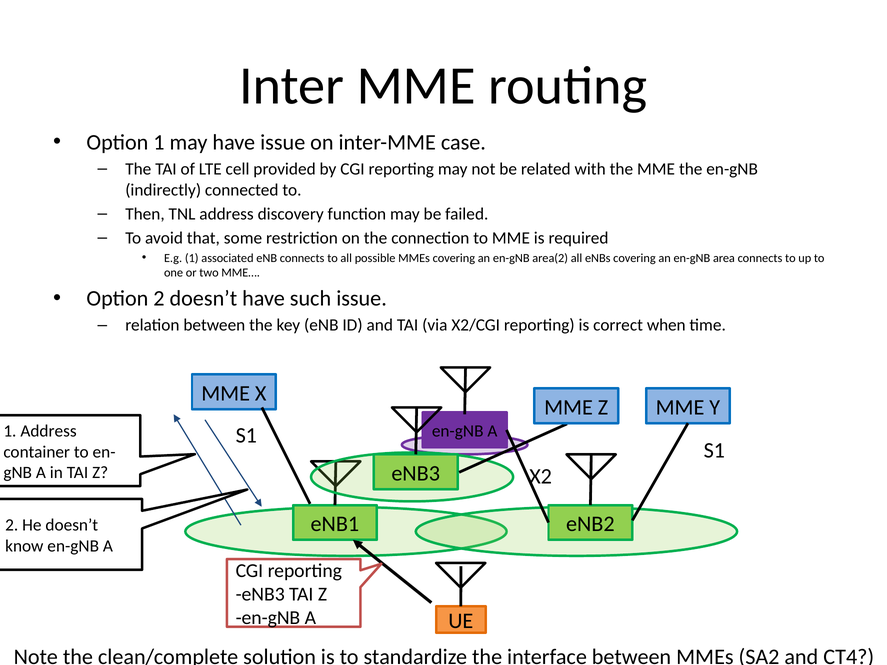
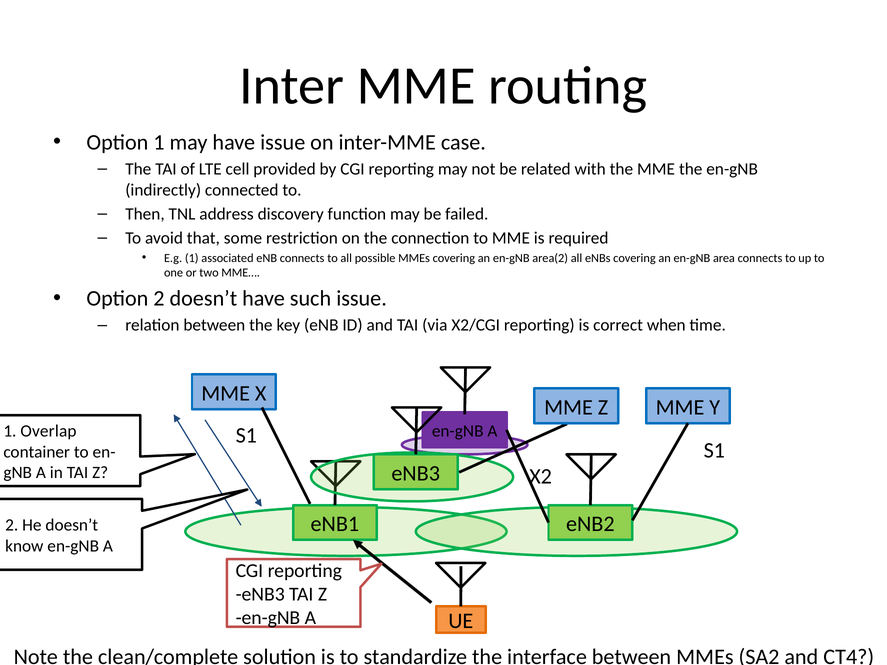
1 Address: Address -> Overlap (48, 431)
